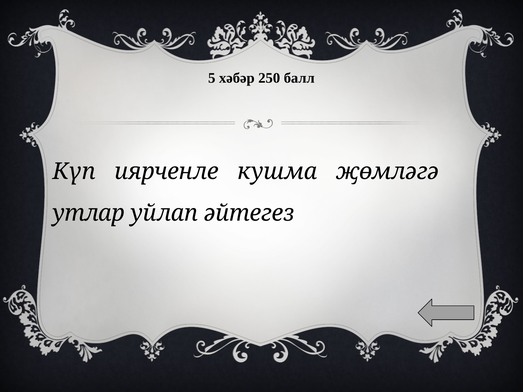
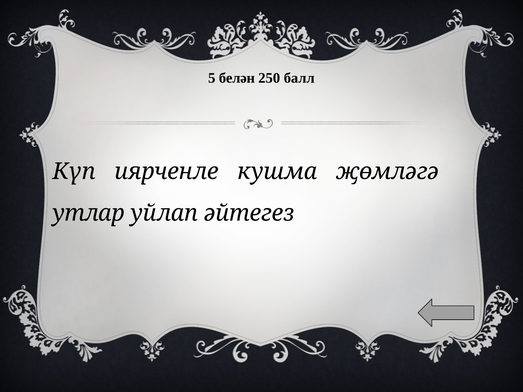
хәбәр: хәбәр -> белән (237, 78)
